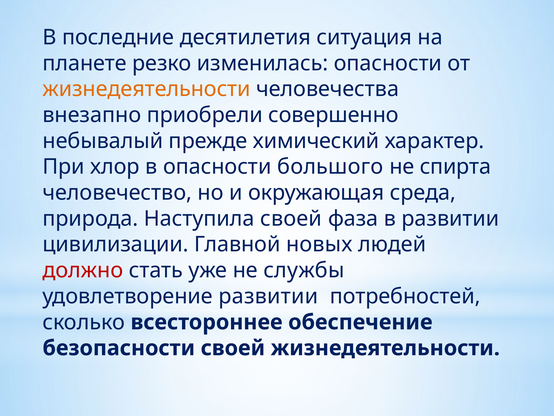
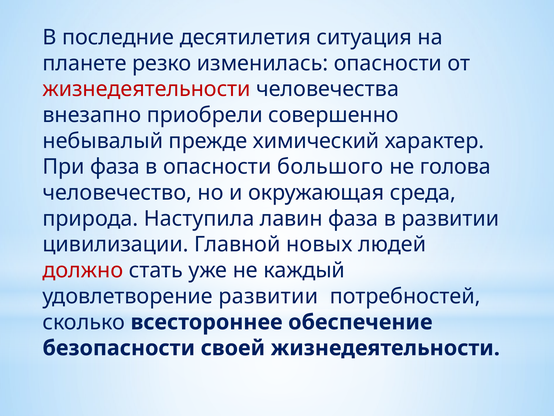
жизнедеятельности colour: orange -> red (147, 89)
При хлор: хлор -> фаза (115, 167)
спирта: спирта -> голова (455, 167)
Наступила своей: своей -> лавин (291, 218)
службы: службы -> каждый (304, 270)
